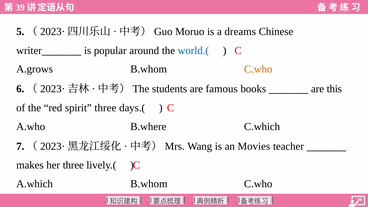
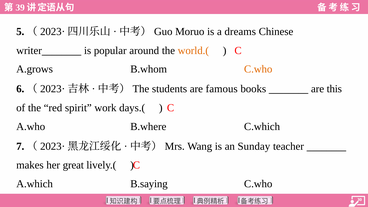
world.( colour: blue -> orange (193, 50)
spirit three: three -> work (105, 108)
Movies: Movies -> Sunday (254, 146)
her three: three -> great (73, 165)
A.which B.whom: B.whom -> B.saying (149, 184)
